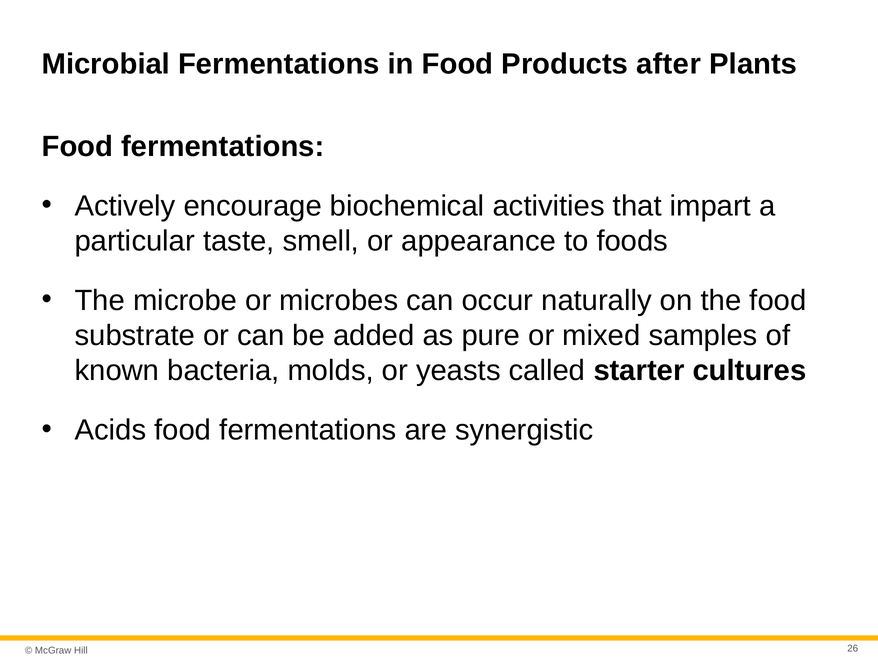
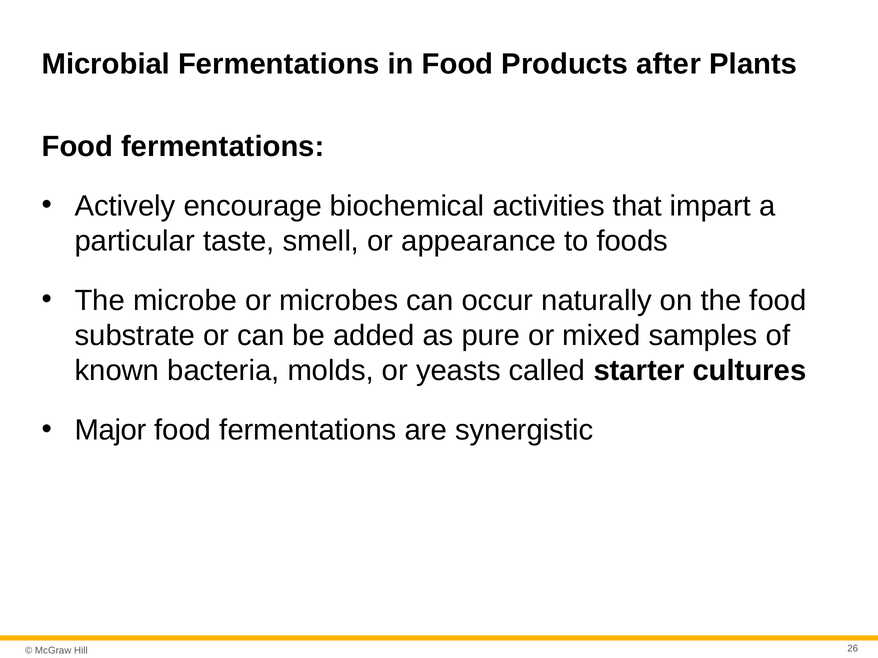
Acids: Acids -> Major (111, 430)
